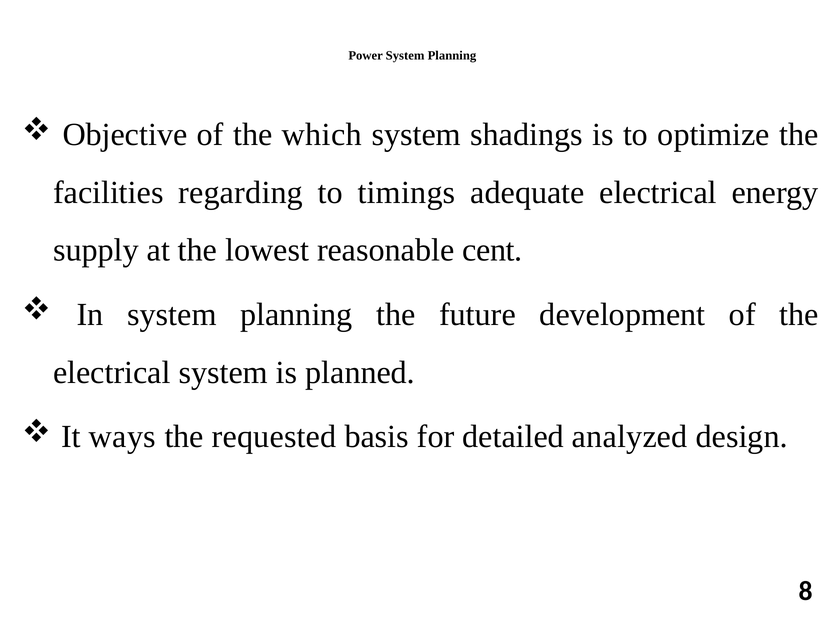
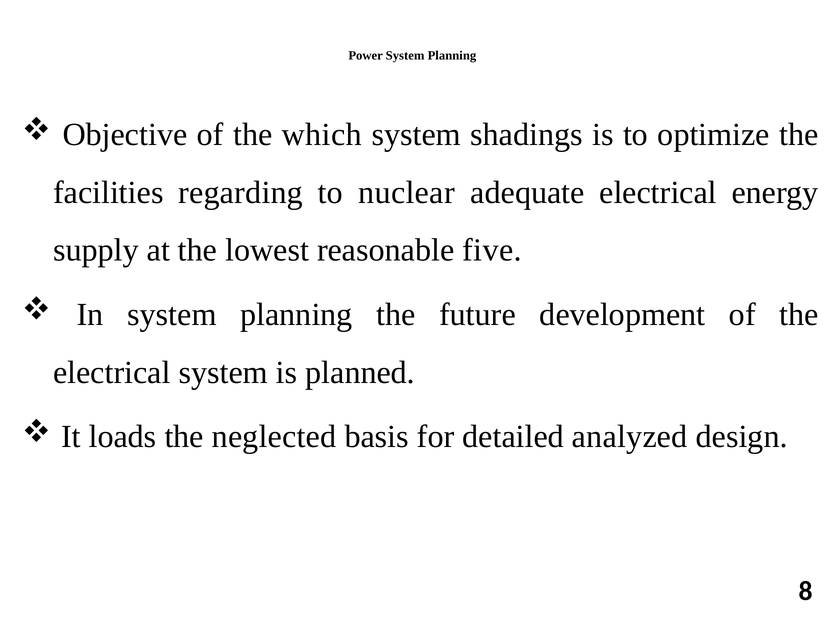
timings: timings -> nuclear (407, 192)
cent: cent -> five (492, 250)
ways: ways -> loads (123, 437)
requested: requested -> neglected (274, 437)
